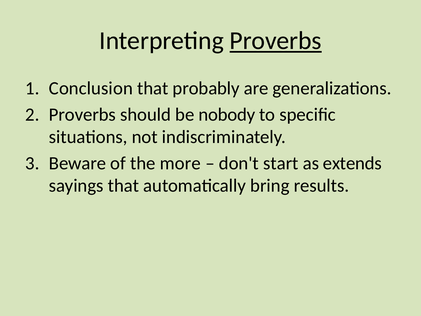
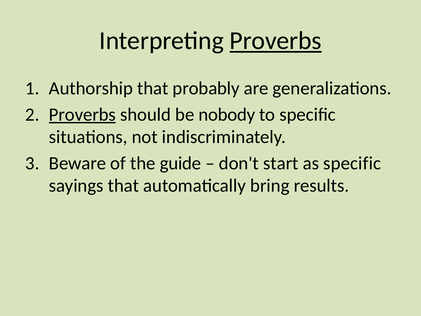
Conclusion: Conclusion -> Authorship (91, 88)
Proverbs underline: none -> present (82, 115)
more: more -> guide (181, 163)
as extends: extends -> specific (352, 163)
